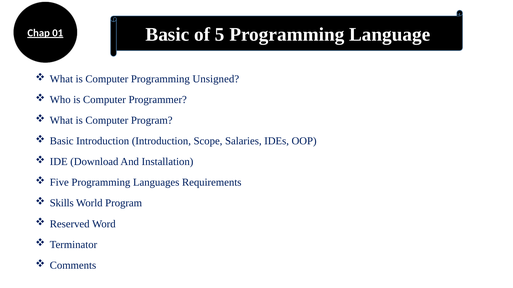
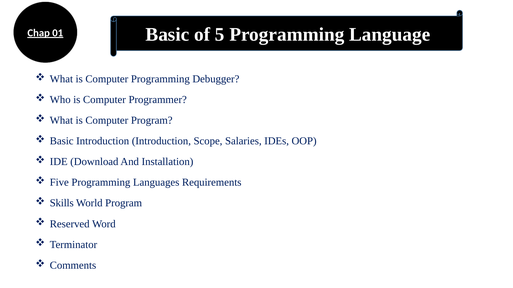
Unsigned: Unsigned -> Debugger (216, 79)
